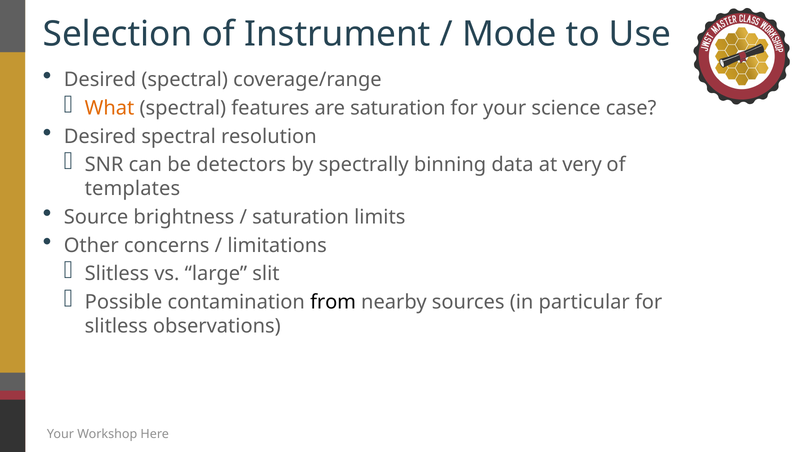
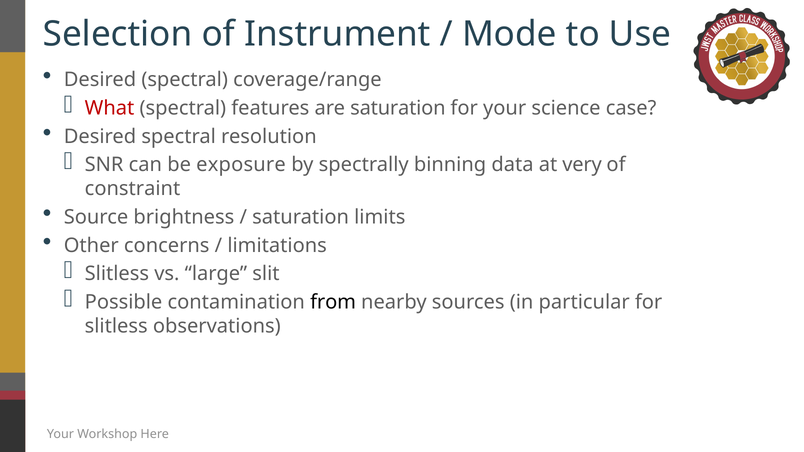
What colour: orange -> red (110, 108)
detectors: detectors -> exposure (241, 165)
templates: templates -> constraint (133, 189)
